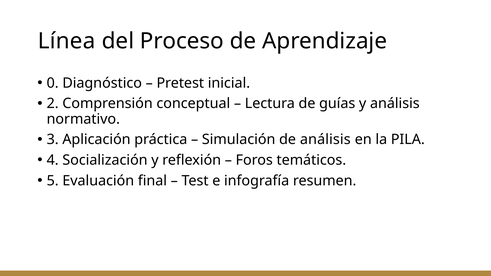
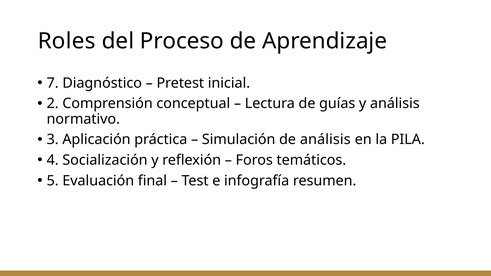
Línea: Línea -> Roles (67, 41)
0: 0 -> 7 (53, 83)
